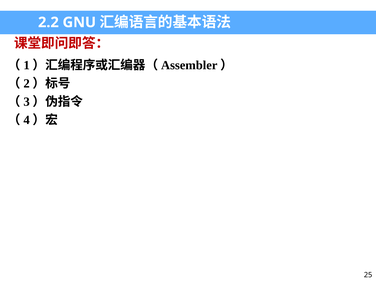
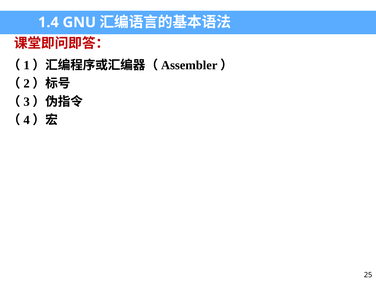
2.2: 2.2 -> 1.4 (48, 22)
